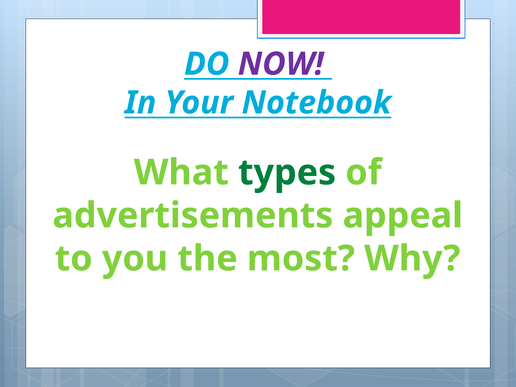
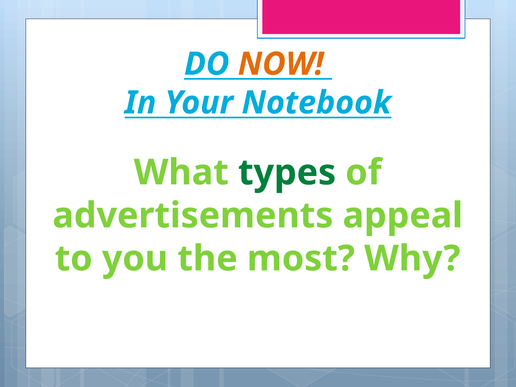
NOW colour: purple -> orange (281, 64)
